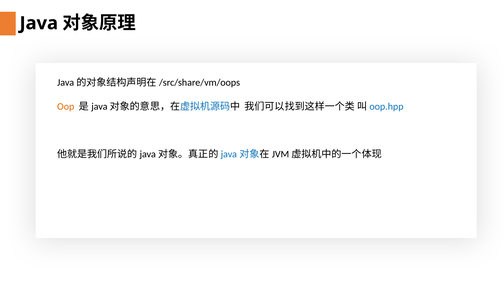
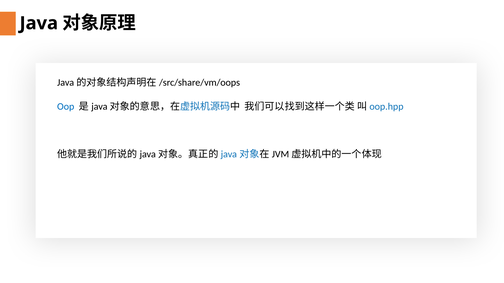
Oop colour: orange -> blue (66, 107)
